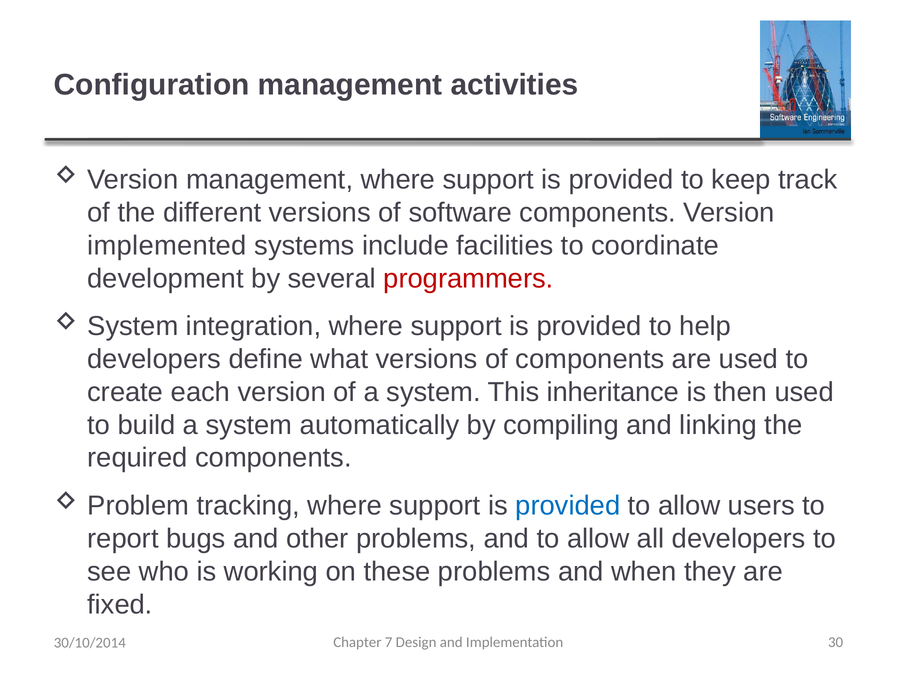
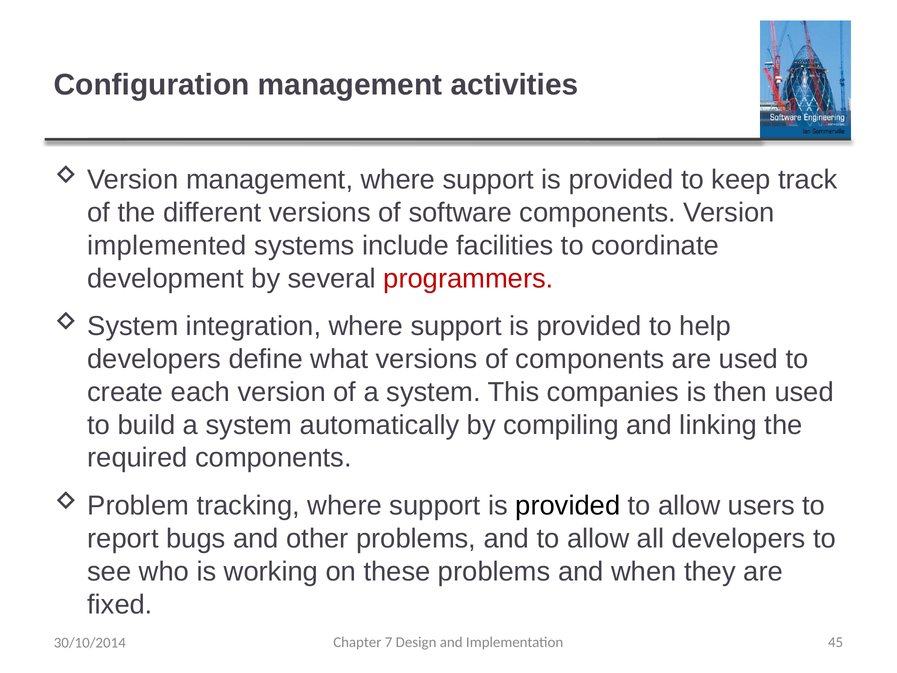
inheritance: inheritance -> companies (613, 392)
provided colour: blue -> black (568, 506)
30: 30 -> 45 (836, 642)
